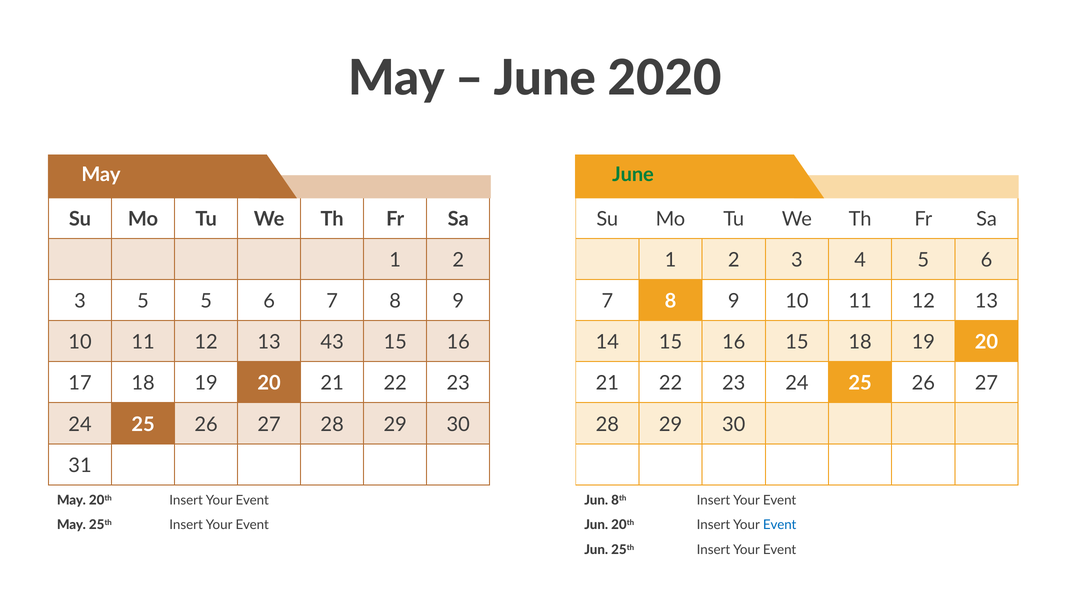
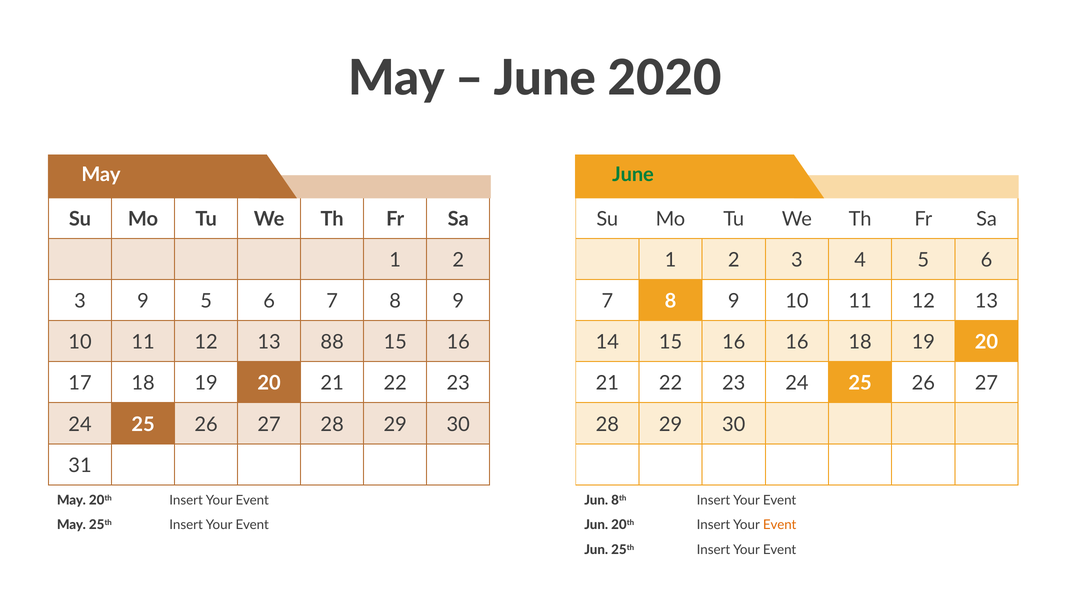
3 5: 5 -> 9 (143, 301)
43: 43 -> 88 (332, 342)
16 15: 15 -> 16 (797, 342)
Event colour: blue -> orange (780, 525)
